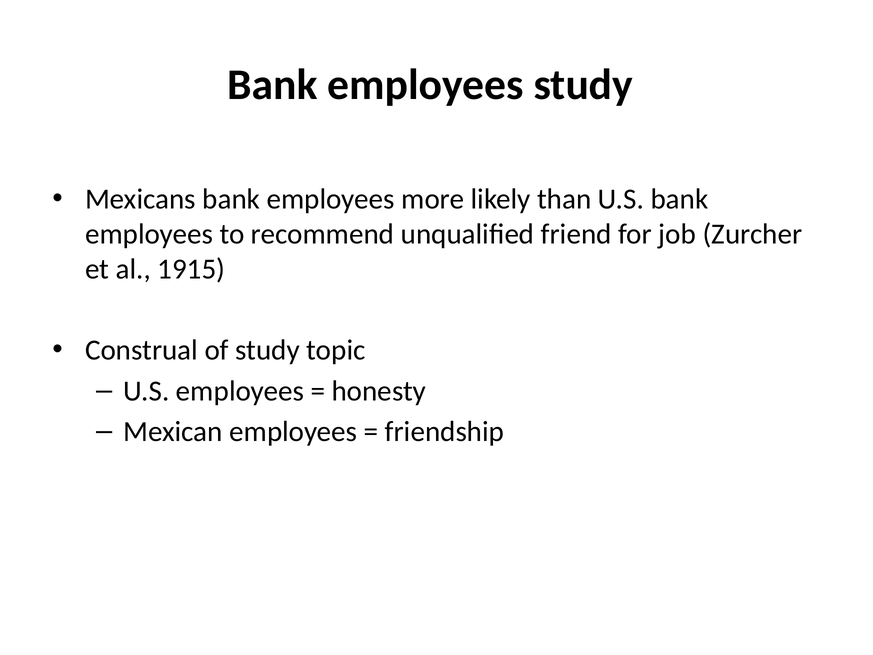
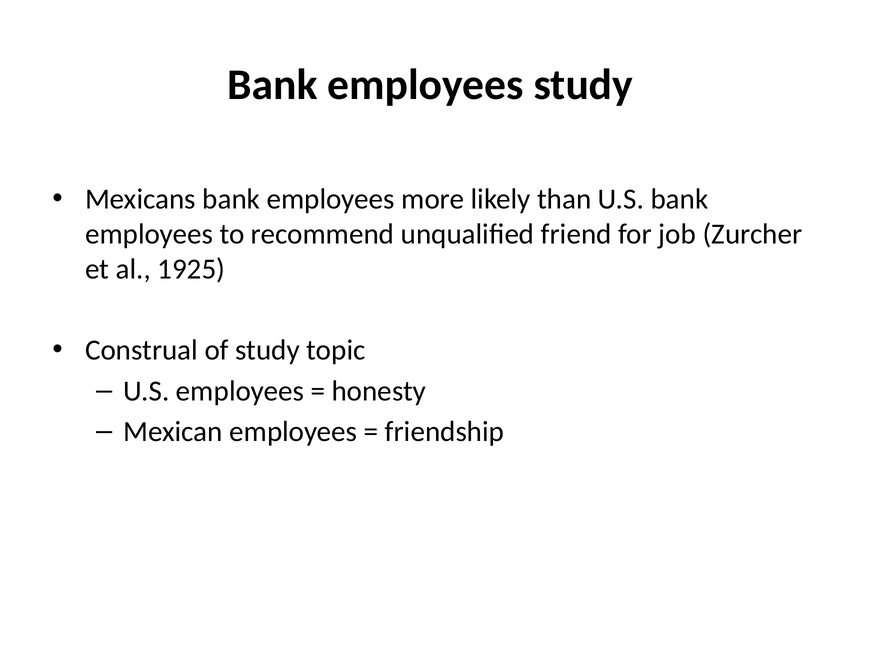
1915: 1915 -> 1925 (191, 269)
